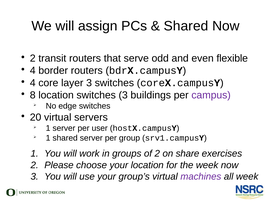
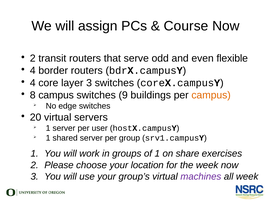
Shared: Shared -> Course (186, 26)
8 location: location -> campus (56, 95)
switches 3: 3 -> 9 (123, 95)
campus colour: purple -> orange (211, 95)
of 2: 2 -> 1 (157, 154)
